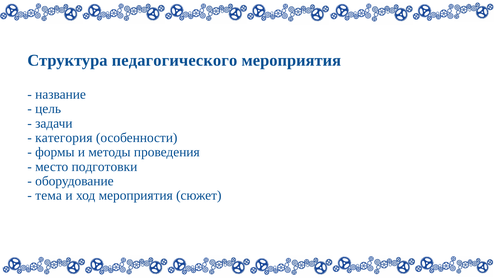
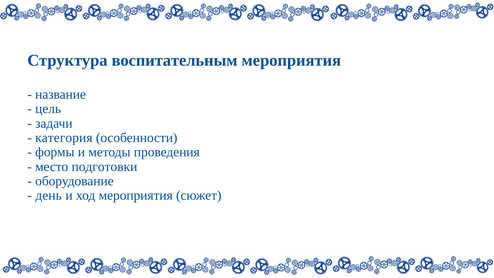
педагогического: педагогического -> воспитательным (175, 60)
тема: тема -> день (49, 195)
